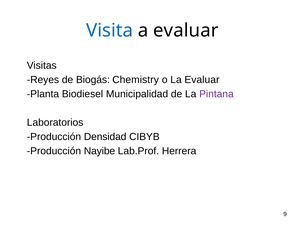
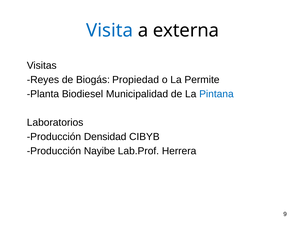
a evaluar: evaluar -> externa (186, 31)
Chemistry: Chemistry -> Propiedad (136, 80)
La Evaluar: Evaluar -> Permite (202, 80)
Pintana colour: purple -> blue (216, 94)
